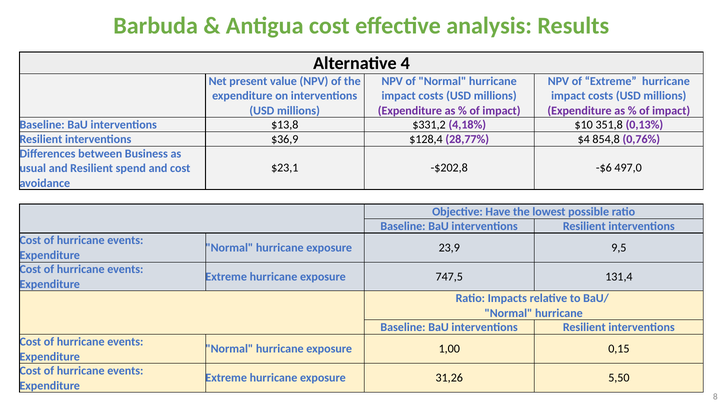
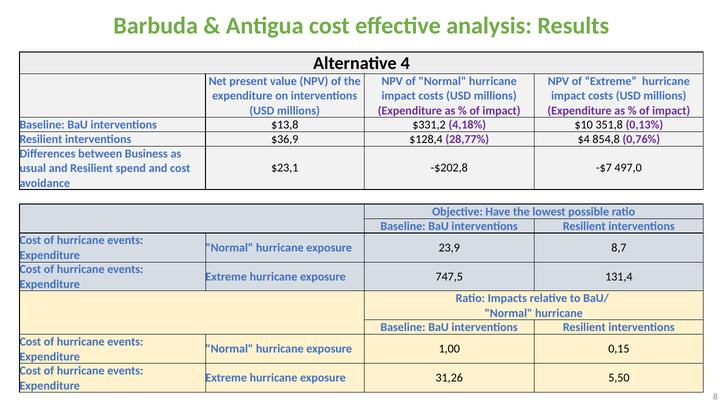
-$6: -$6 -> -$7 (604, 168)
9,5: 9,5 -> 8,7 (619, 247)
